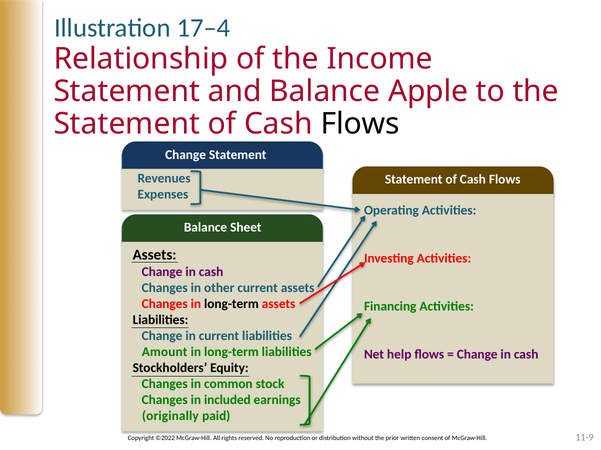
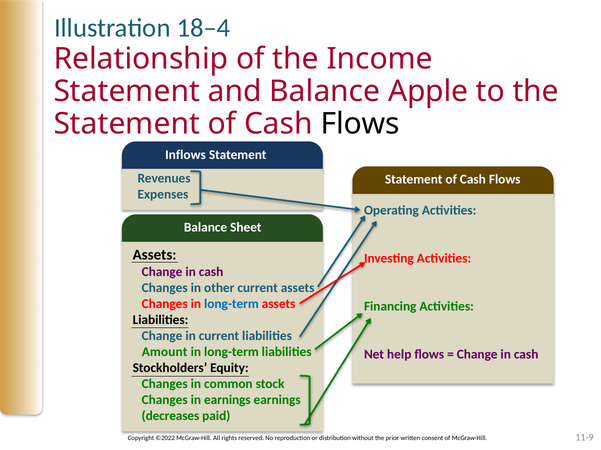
17–4: 17–4 -> 18–4 (204, 28)
Change: Change -> Inflows (186, 155)
long-term colour: black -> blue (231, 304)
in included: included -> earnings (227, 400)
originally: originally -> decreases (170, 416)
